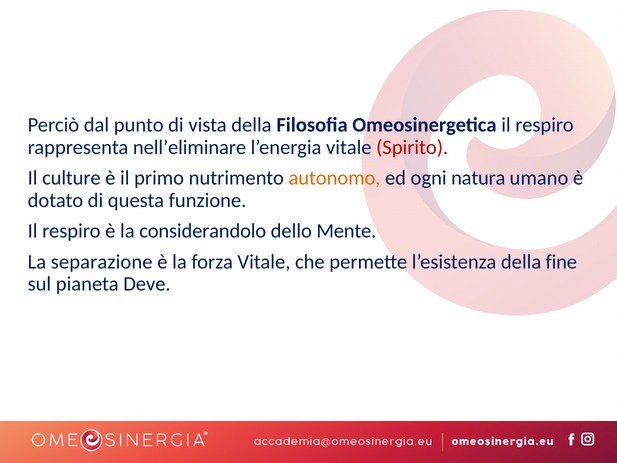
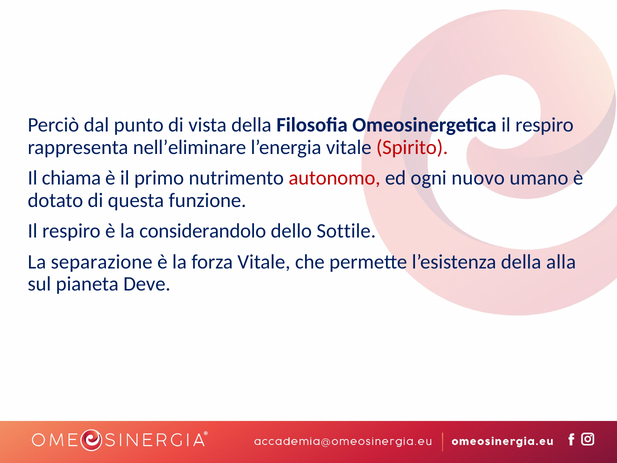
culture: culture -> chiama (71, 178)
autonomo colour: orange -> red (334, 178)
natura: natura -> nuovo (478, 178)
Mente: Mente -> Sottile (346, 231)
fine: fine -> alla (561, 262)
